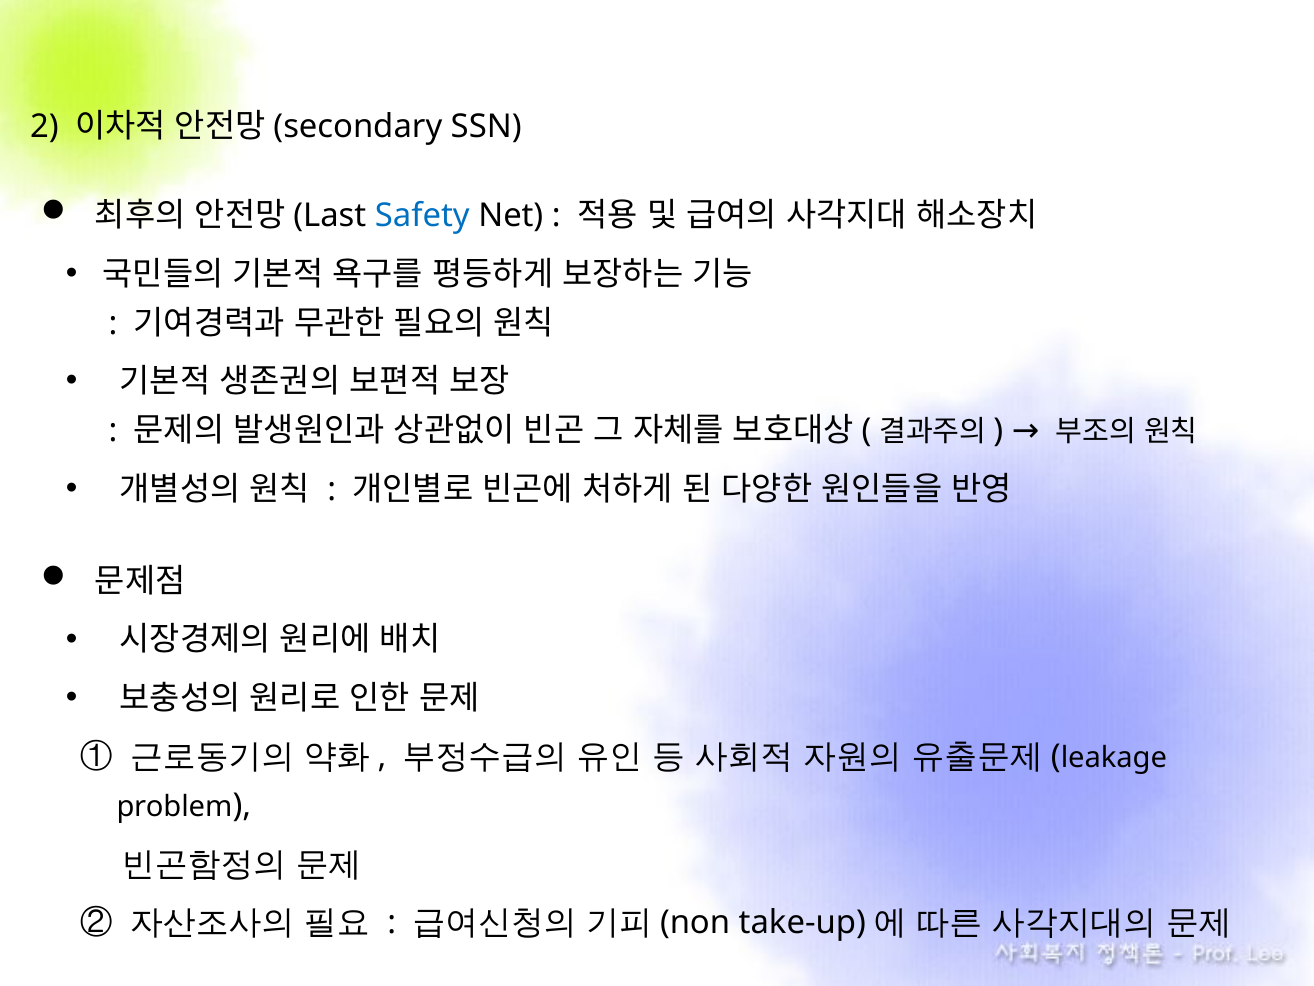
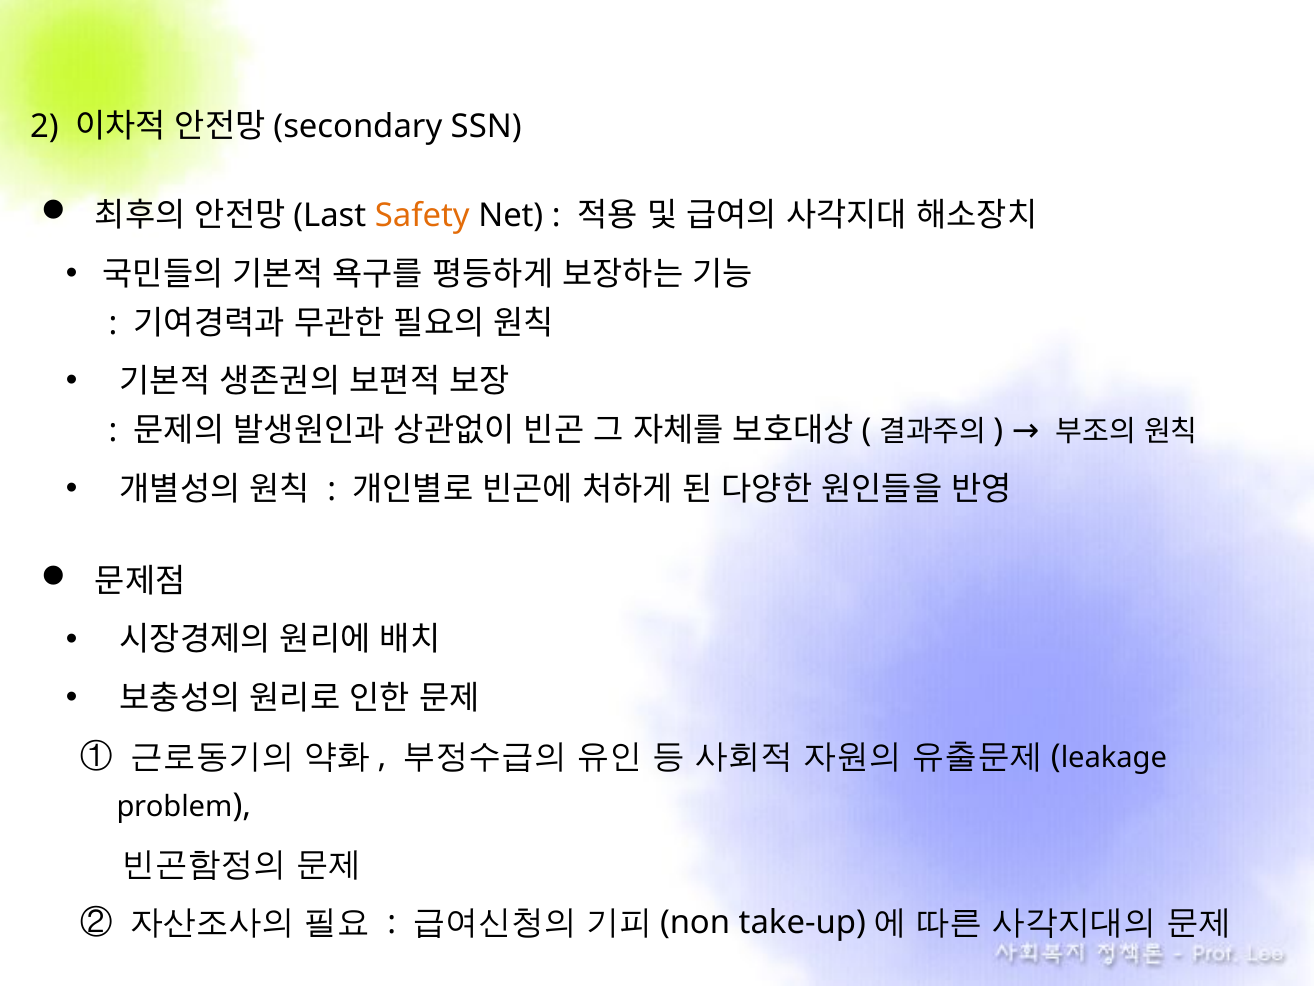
Safety colour: blue -> orange (422, 216)
